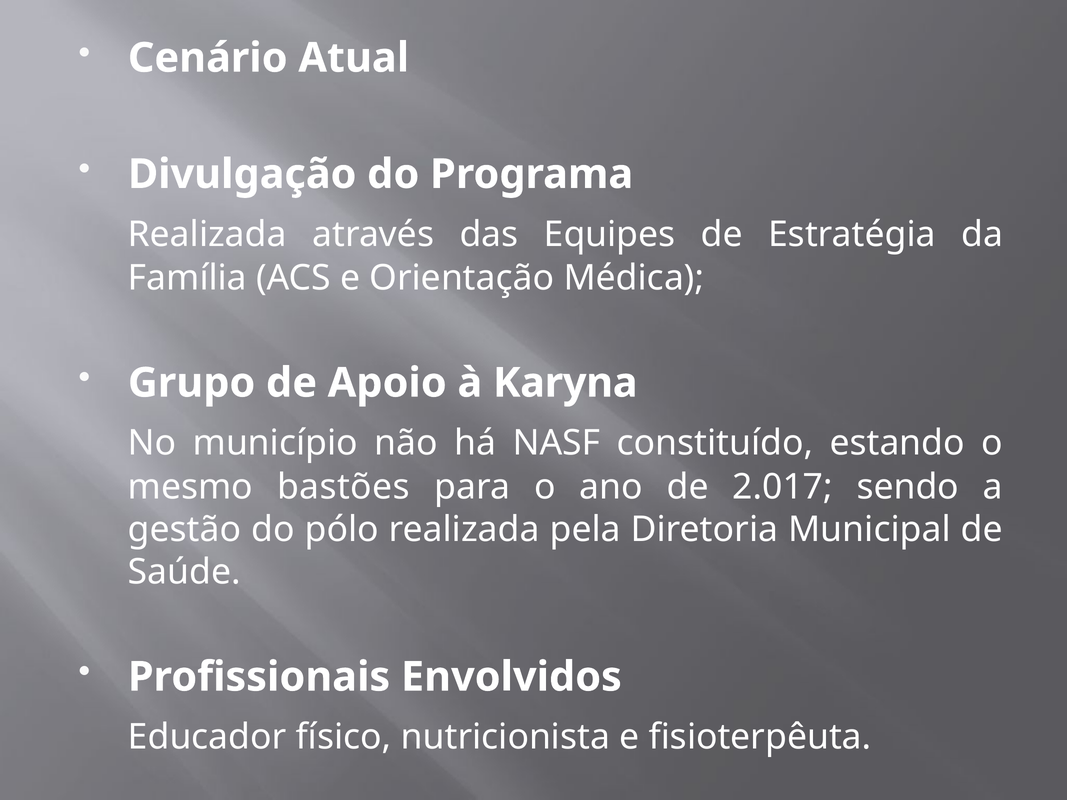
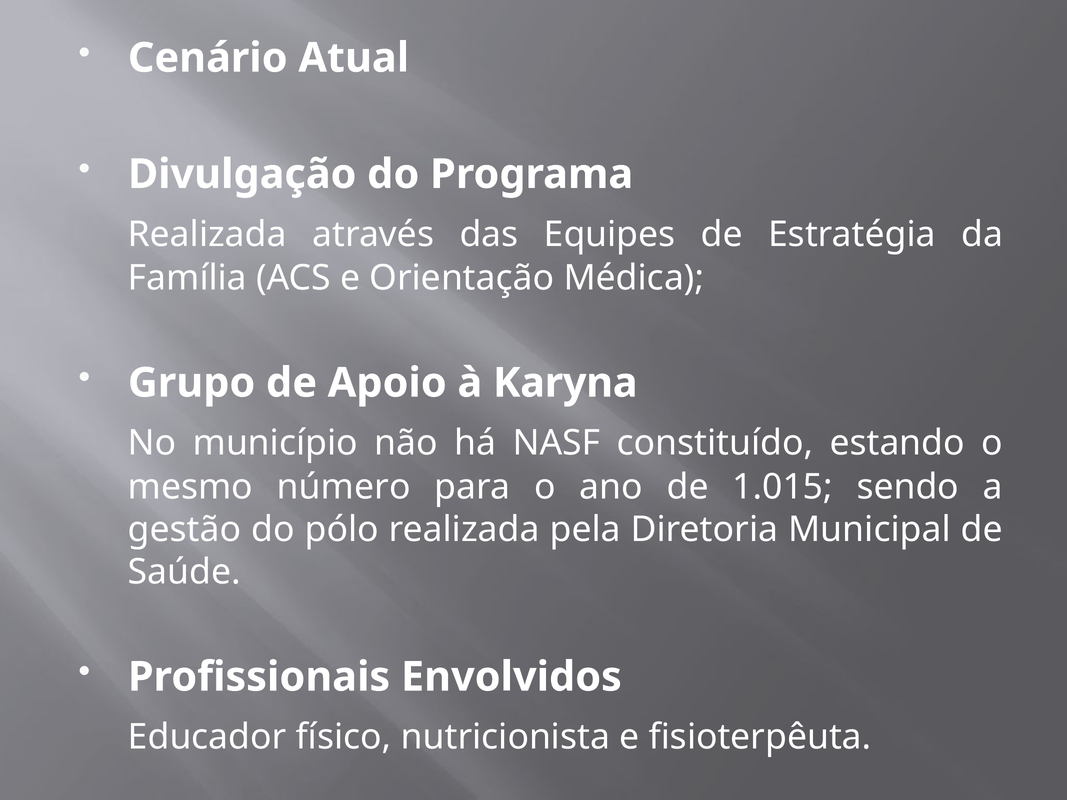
bastões: bastões -> número (344, 487)
2.017: 2.017 -> 1.015 (783, 487)
